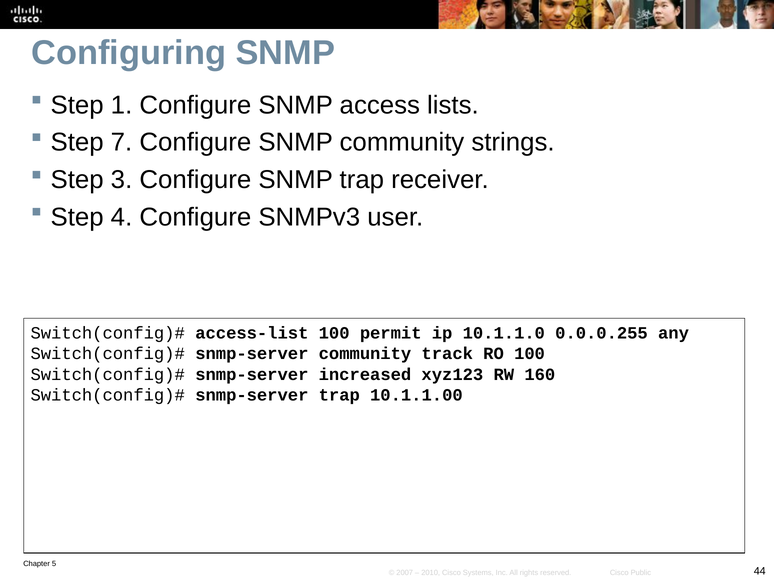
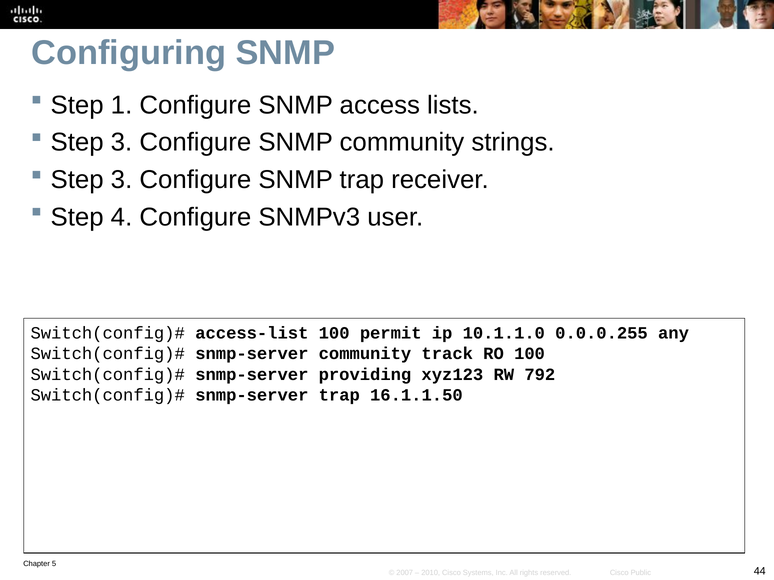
7: 7 -> 3 (121, 143)
increased: increased -> providing (365, 375)
160: 160 -> 792 (540, 375)
10.1.1.00: 10.1.1.00 -> 16.1.1.50 (416, 395)
